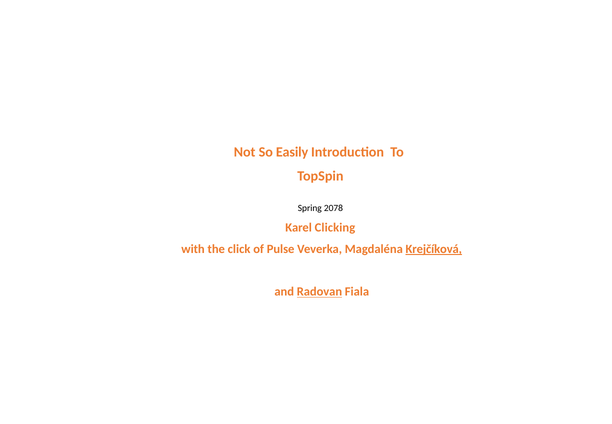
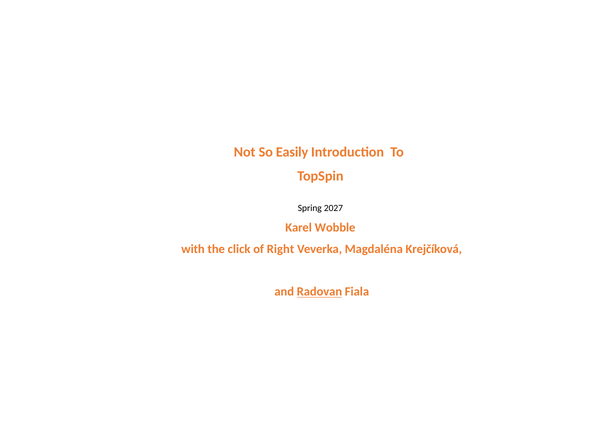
2078: 2078 -> 2027 (333, 208)
Clicking: Clicking -> Wobble (335, 228)
Pulse: Pulse -> Right (281, 249)
Krejčíková underline: present -> none (434, 249)
